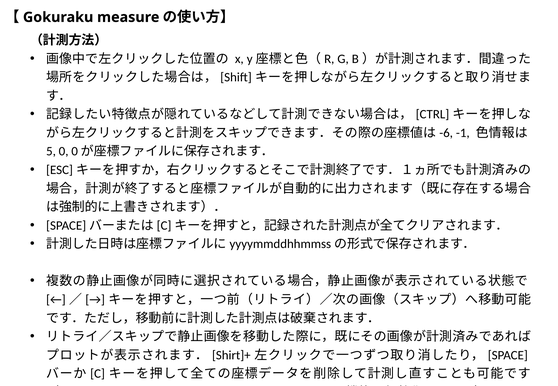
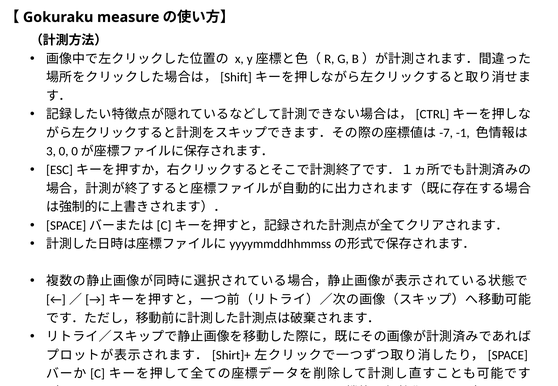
-6: -6 -> -7 (446, 133)
5: 5 -> 3 (51, 152)
